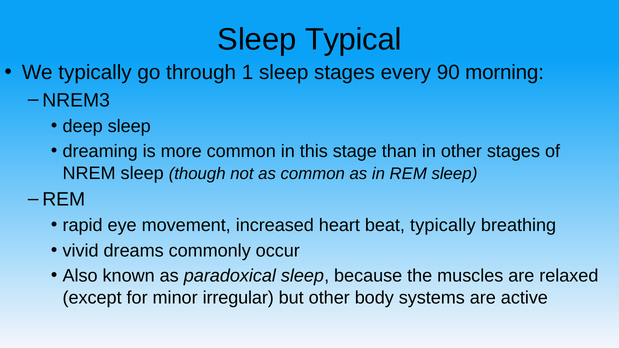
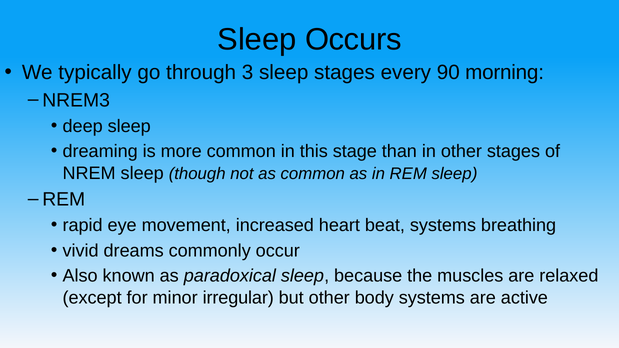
Typical: Typical -> Occurs (353, 40)
1: 1 -> 3 (248, 72)
beat typically: typically -> systems (443, 226)
